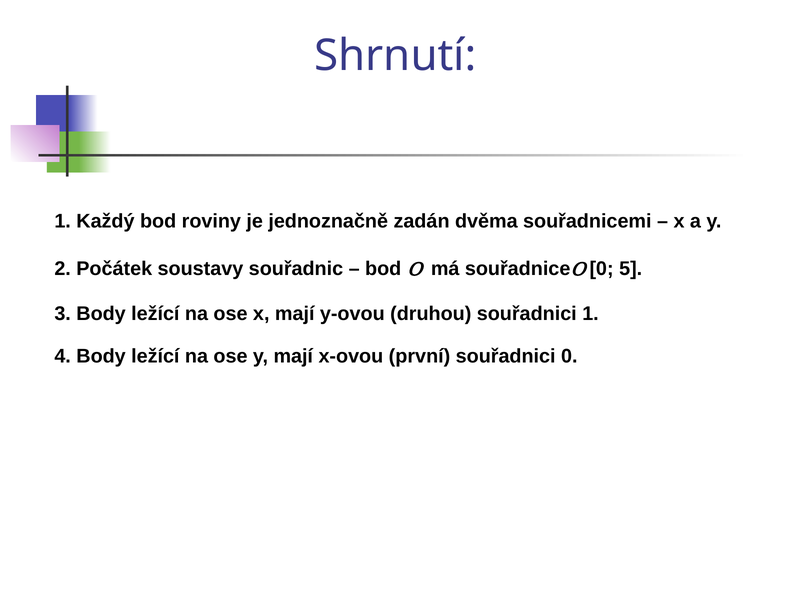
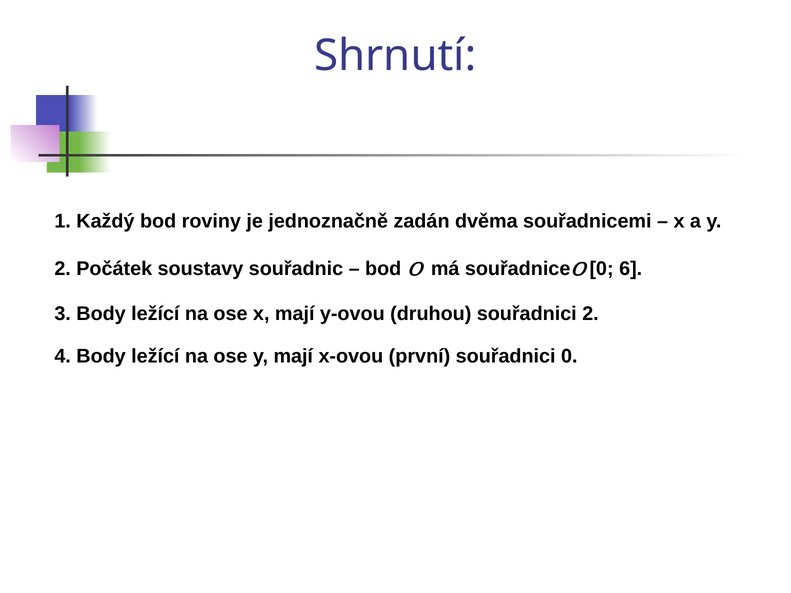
5: 5 -> 6 (631, 269)
souřadnici 1: 1 -> 2 (590, 314)
